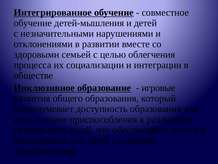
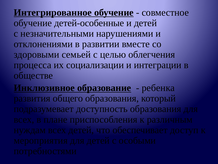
детей-мышления: детей-мышления -> детей-особенные (89, 23)
игровые: игровые -> ребенка (158, 88)
